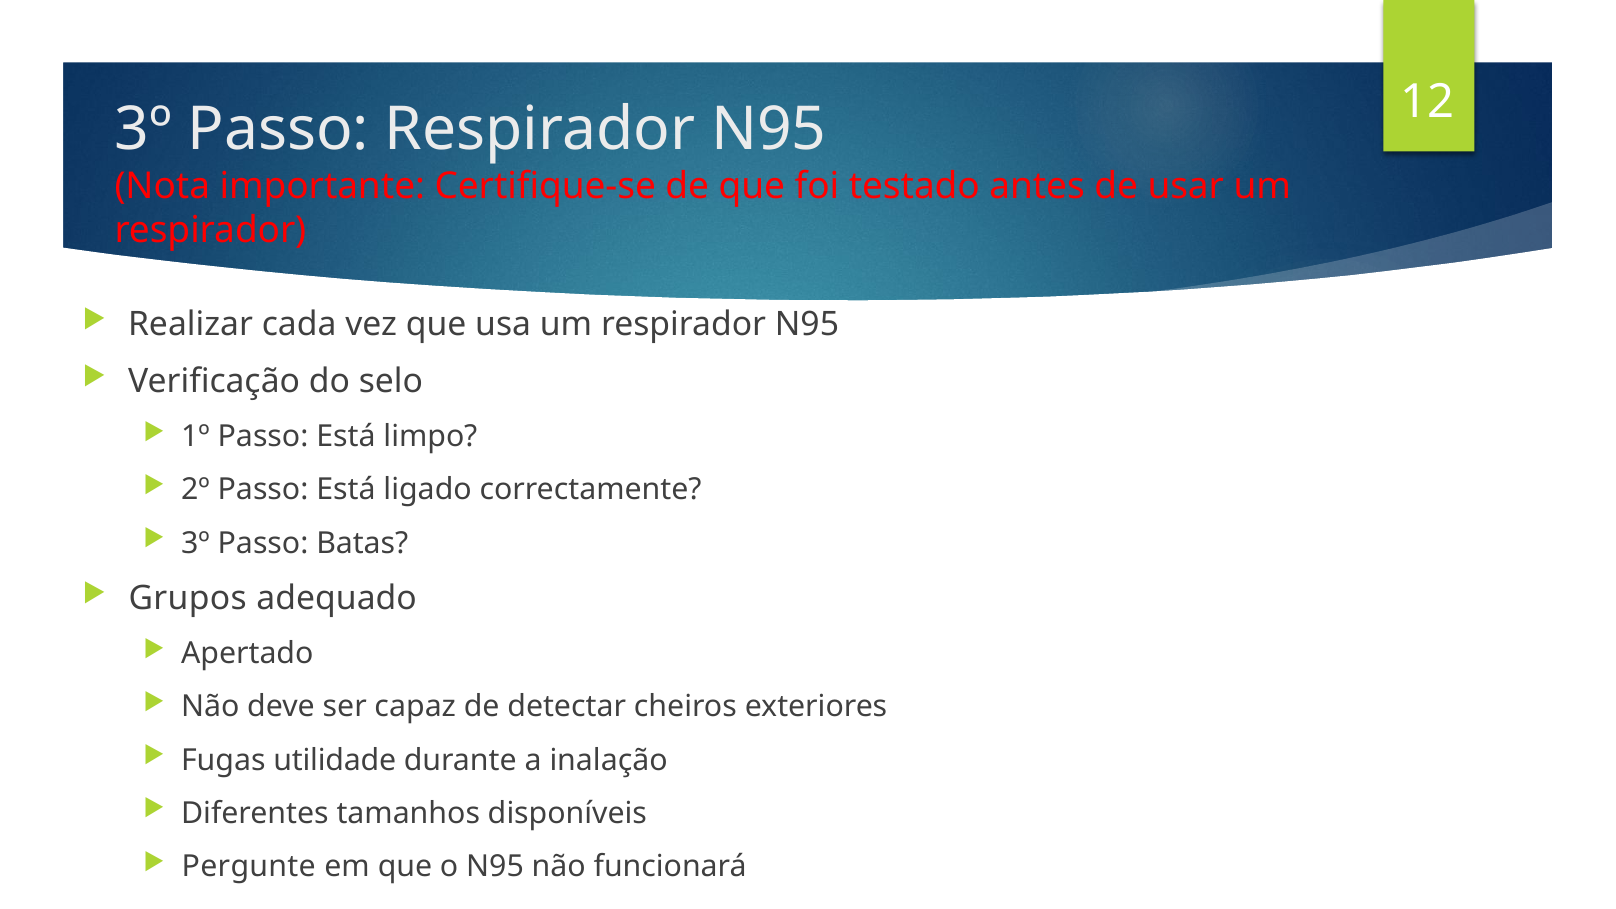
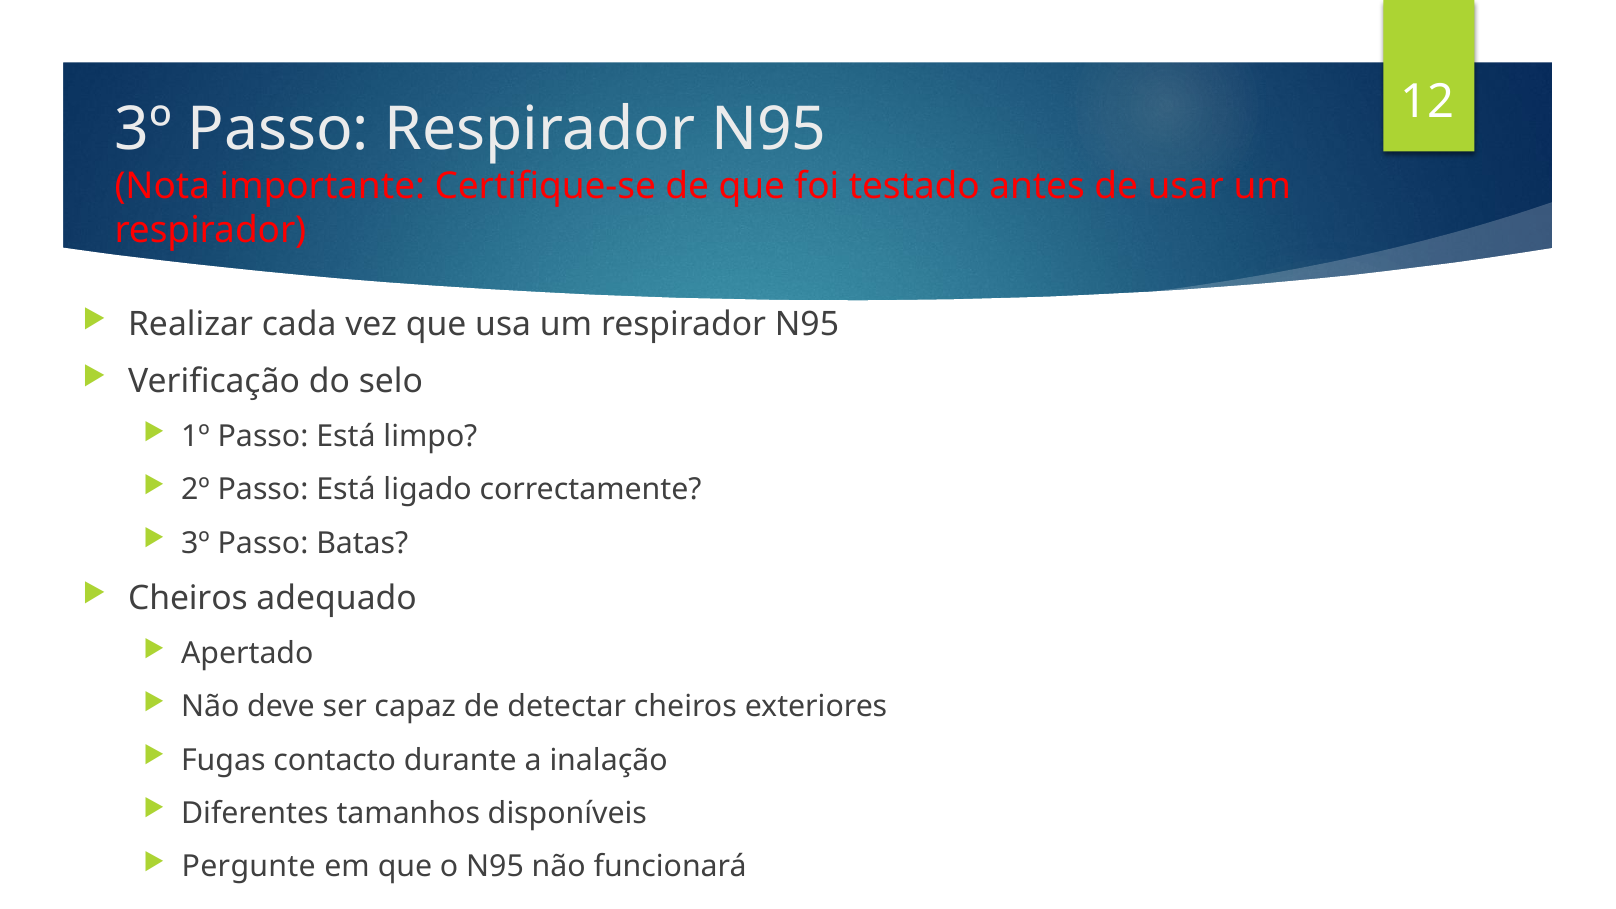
Grupos: Grupos -> Cheiros (188, 599)
utilidade: utilidade -> contacto (335, 760)
